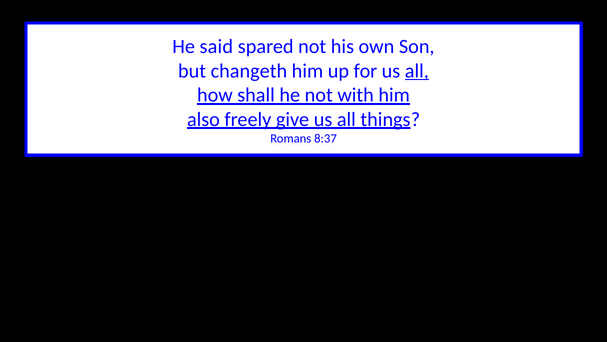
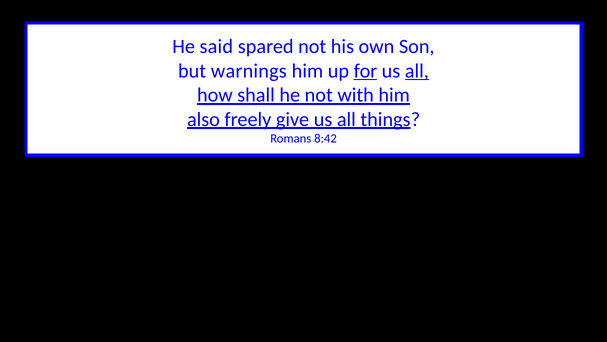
changeth: changeth -> warnings (249, 71)
for underline: none -> present (365, 71)
8:37: 8:37 -> 8:42 (325, 138)
